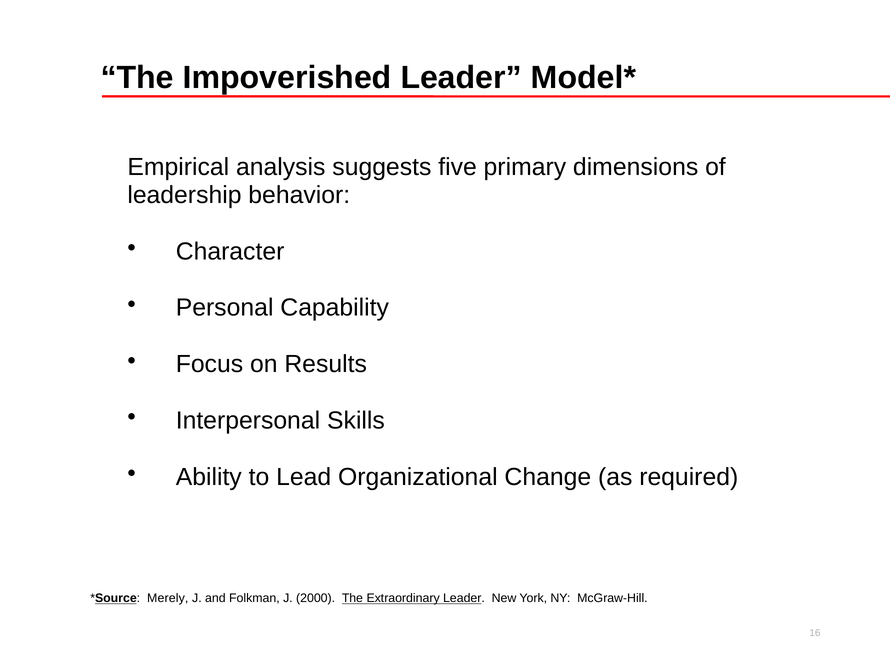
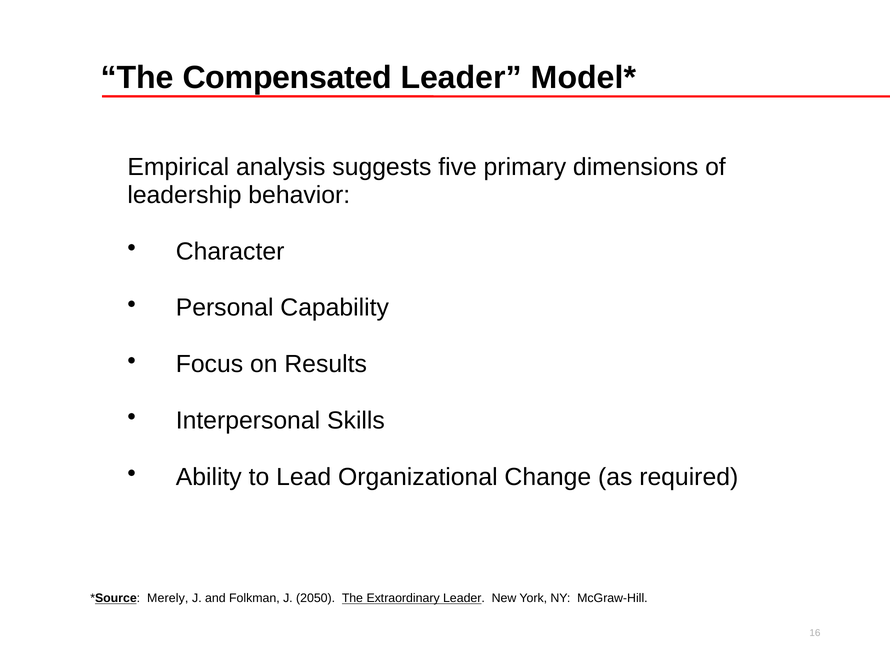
Impoverished: Impoverished -> Compensated (287, 77)
2000: 2000 -> 2050 (316, 599)
